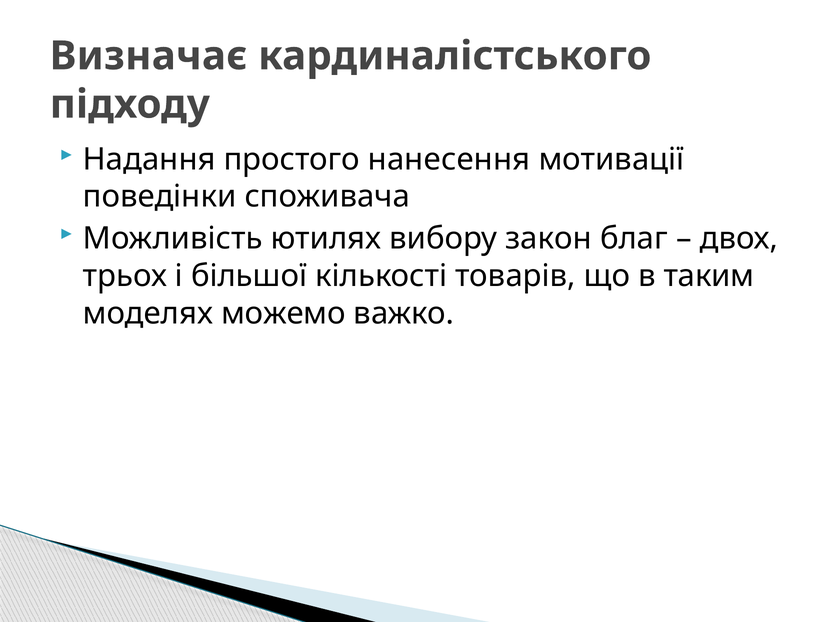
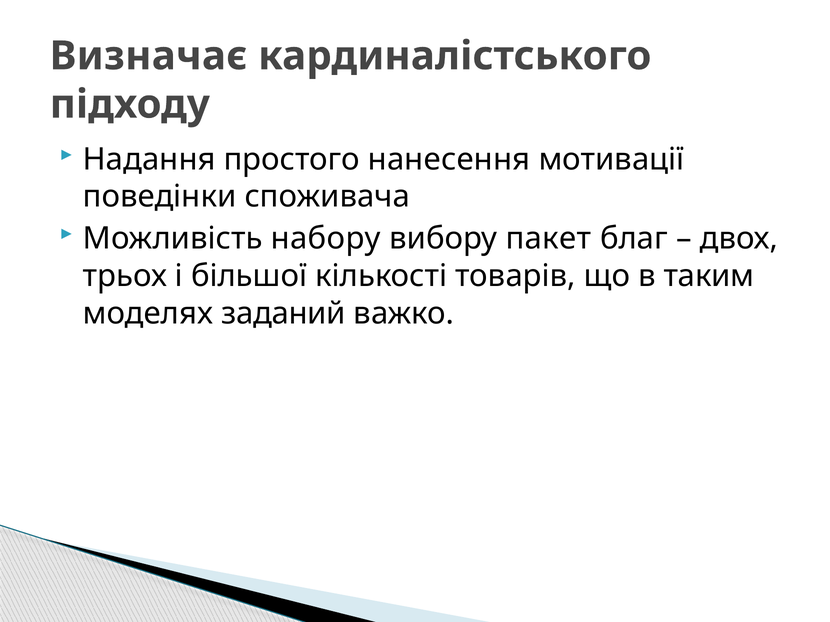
ютилях: ютилях -> набору (326, 239)
закон: закон -> пакет (548, 239)
можемо: можемо -> заданий (283, 314)
